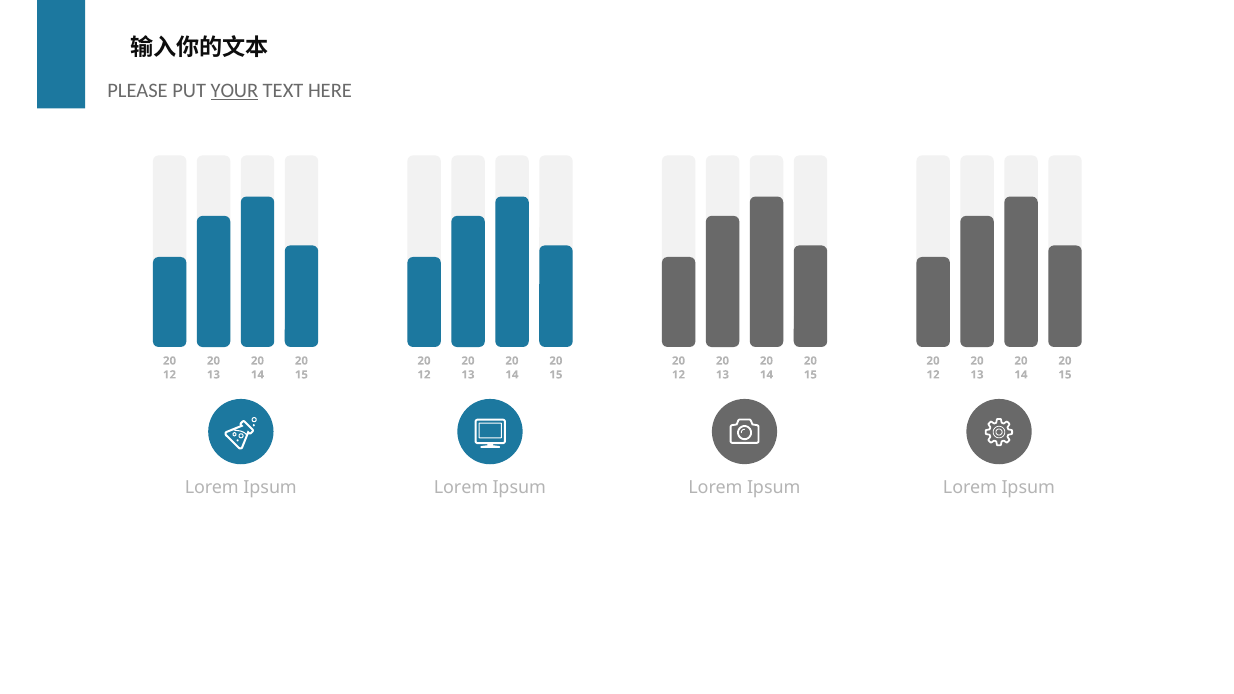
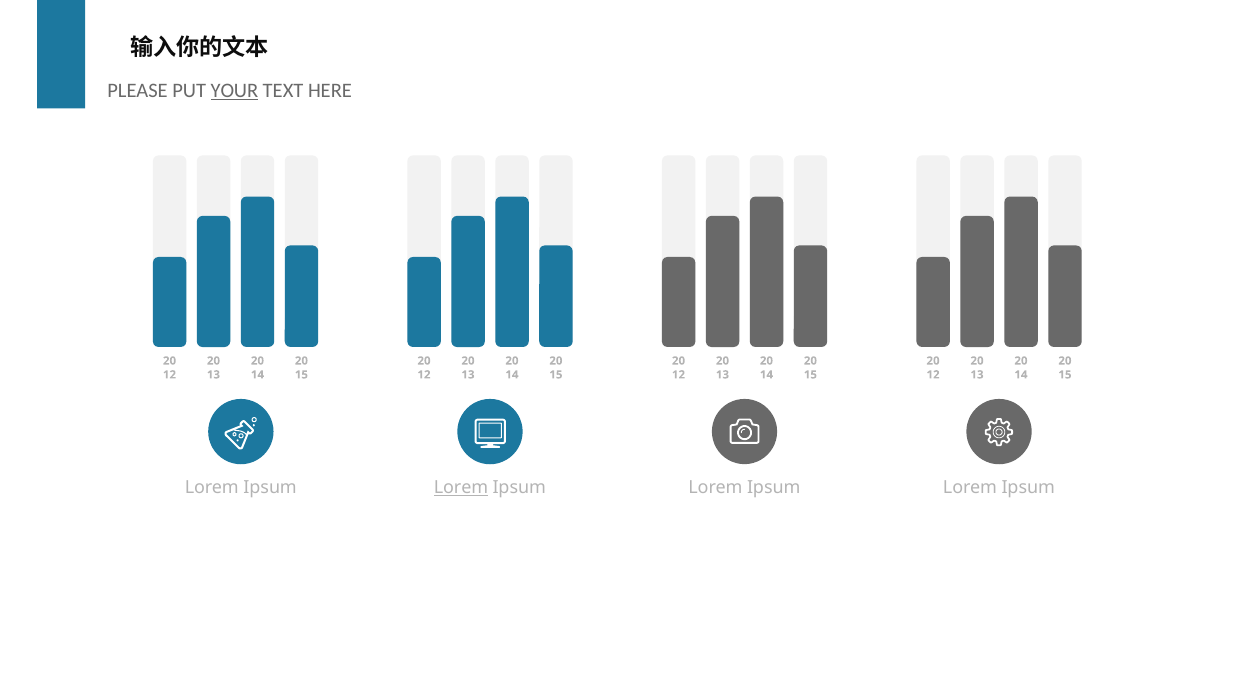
Lorem underline: none -> present (461, 488)
